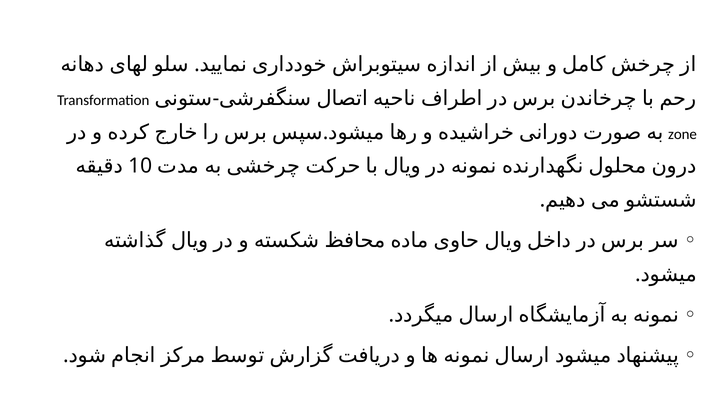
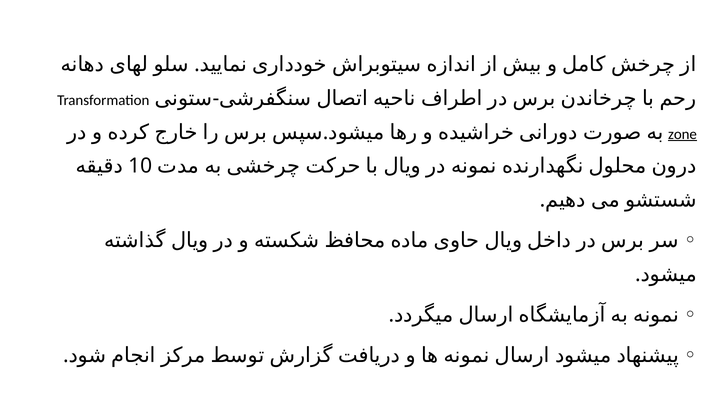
zone underline: none -> present (682, 134)
